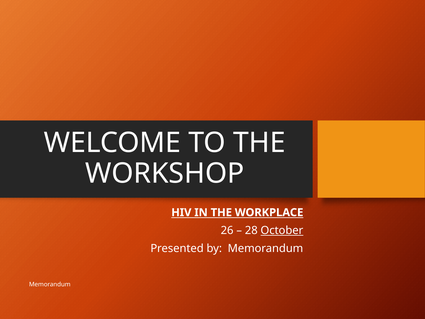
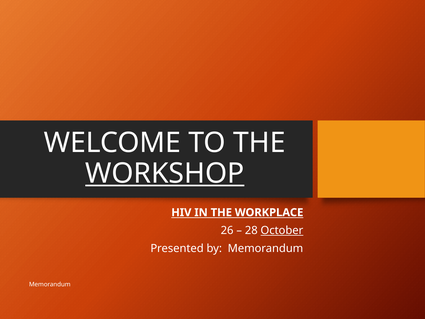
WORKSHOP underline: none -> present (165, 173)
